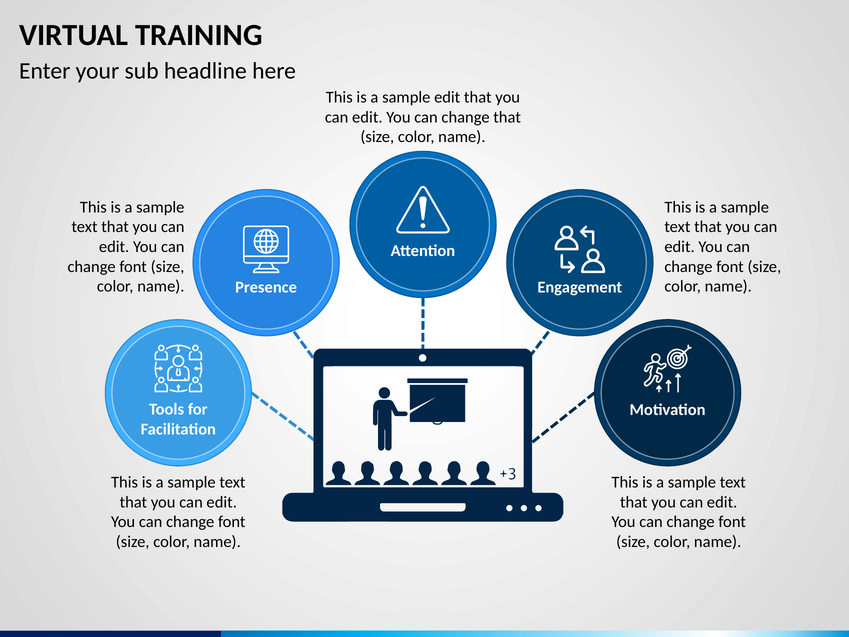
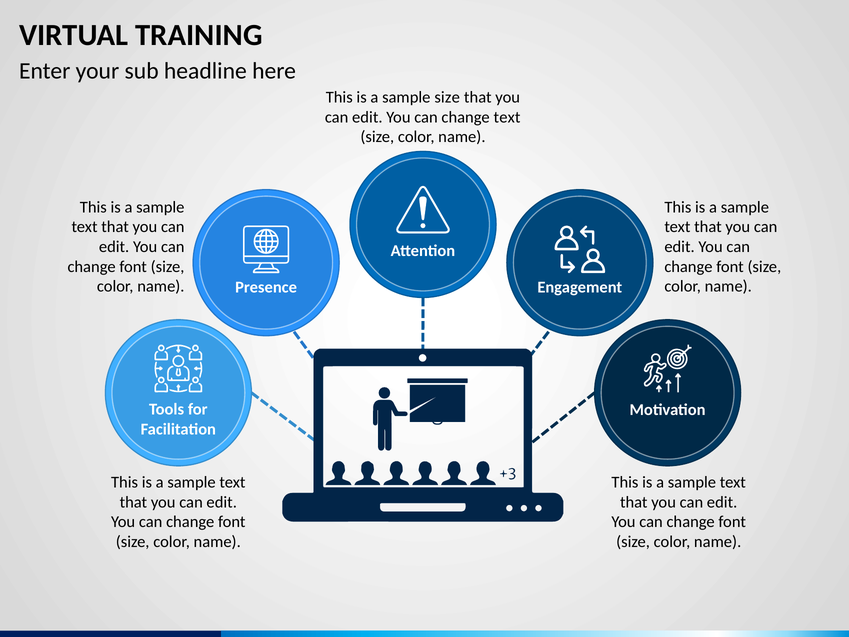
sample edit: edit -> size (447, 97)
change that: that -> text (507, 117)
